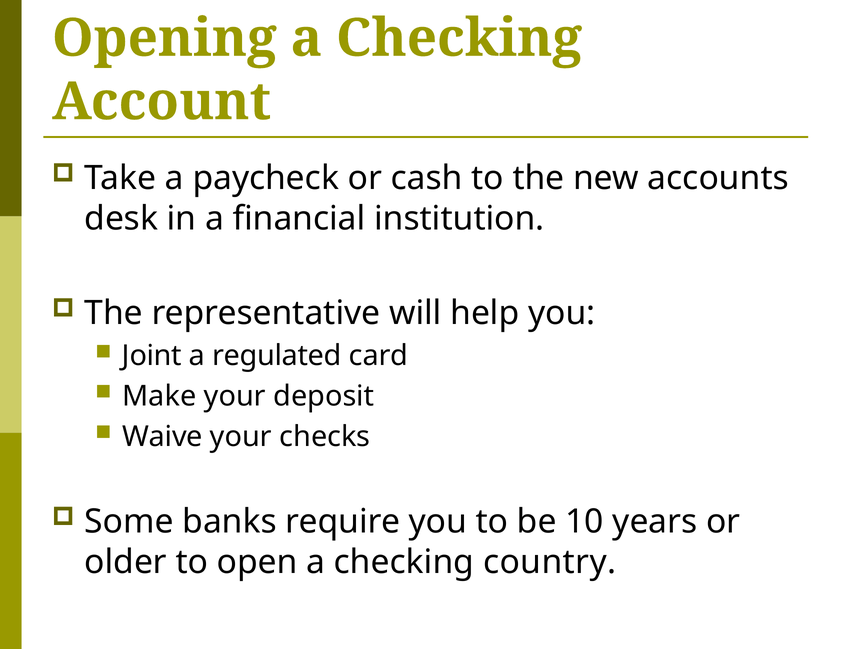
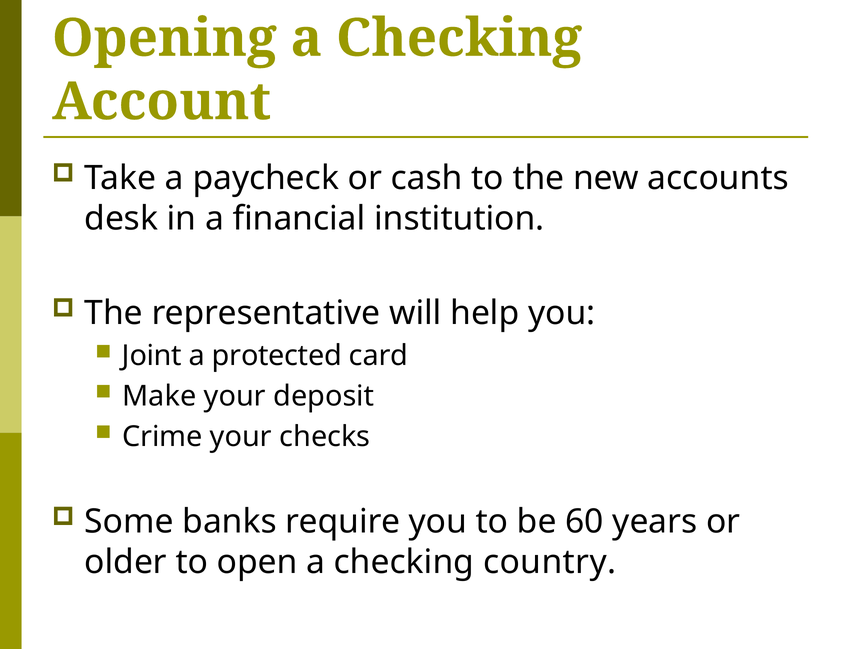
regulated: regulated -> protected (277, 356)
Waive: Waive -> Crime (162, 437)
10: 10 -> 60 (584, 522)
